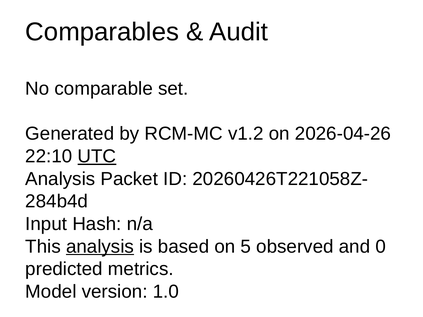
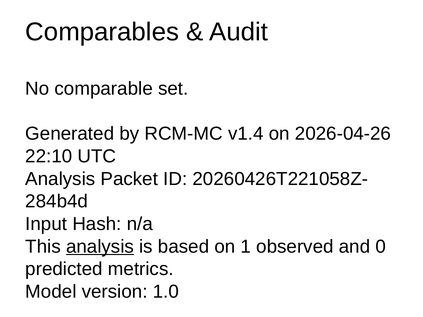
v1.2: v1.2 -> v1.4 (246, 134)
UTC underline: present -> none (97, 156)
5: 5 -> 1 (246, 247)
